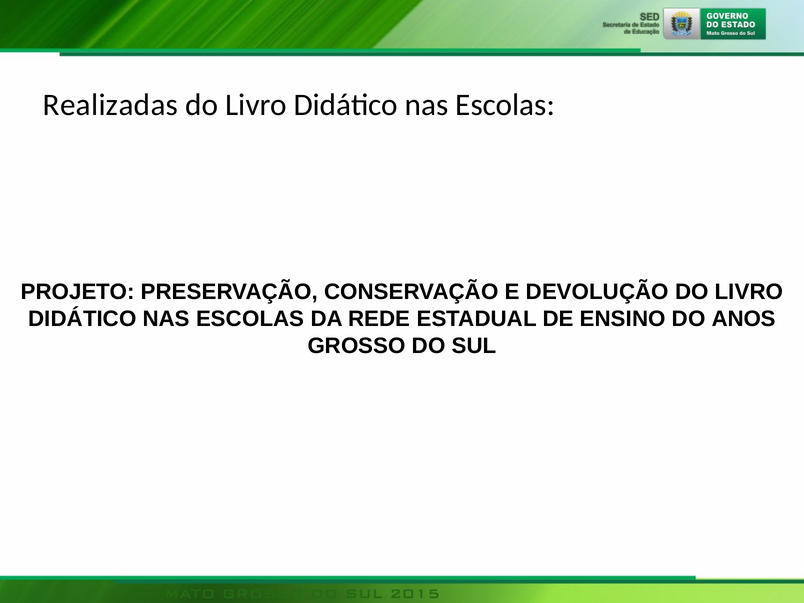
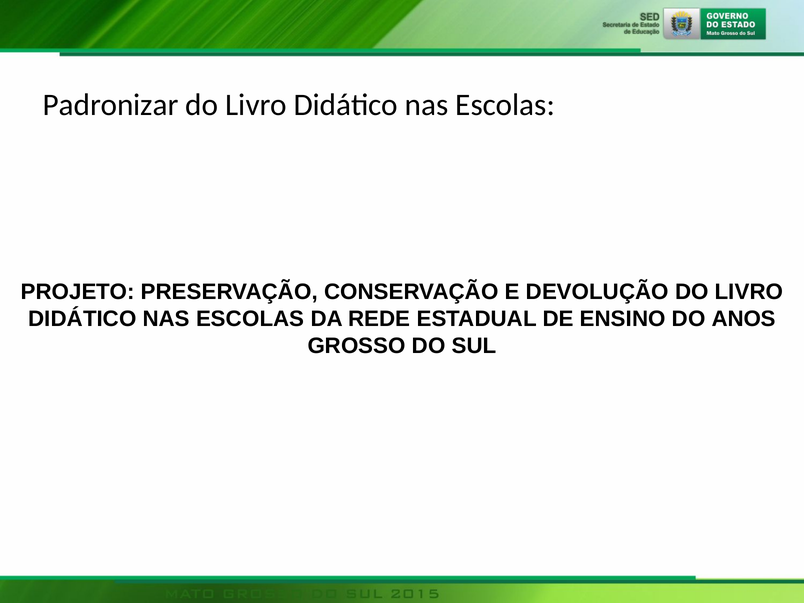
Realizadas: Realizadas -> Padronizar (111, 105)
